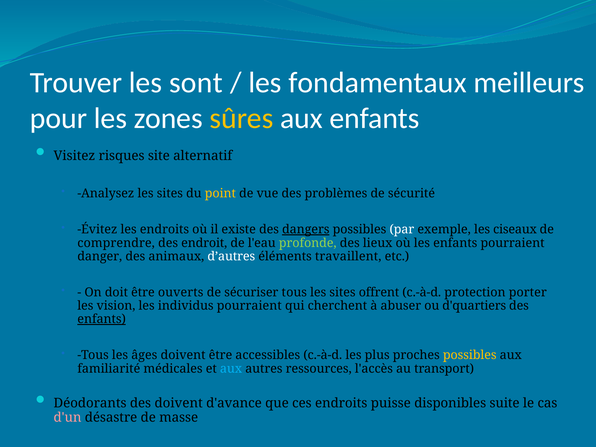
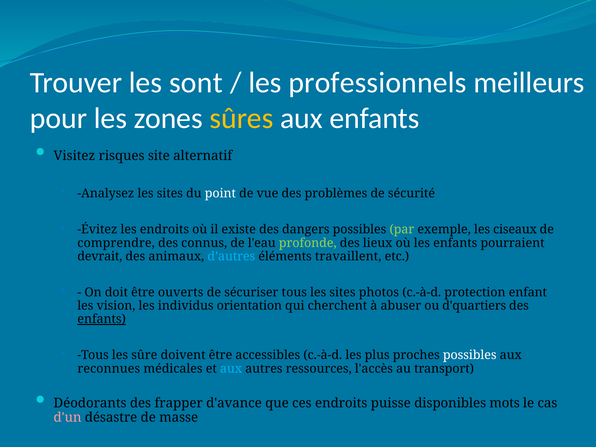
fondamentaux: fondamentaux -> professionnels (377, 83)
point colour: yellow -> white (220, 193)
dangers underline: present -> none (306, 229)
par colour: white -> light green (402, 229)
endroit: endroit -> connus (204, 243)
danger: danger -> devrait (100, 256)
d’autres colour: white -> light blue (231, 256)
offrent: offrent -> photos (379, 292)
porter: porter -> enfant (528, 292)
individus pourraient: pourraient -> orientation (249, 306)
âges: âges -> sûre (144, 355)
possibles colour: yellow -> white (470, 355)
familiarité: familiarité -> reconnues (109, 369)
des doivent: doivent -> frapper (179, 403)
suite: suite -> mots (505, 403)
